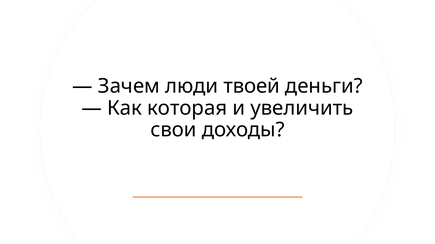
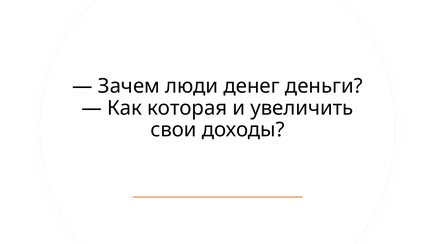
твоей: твоей -> денег (252, 86)
